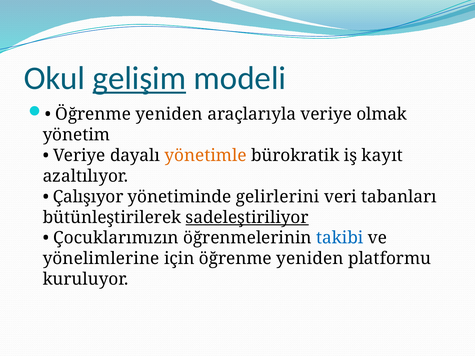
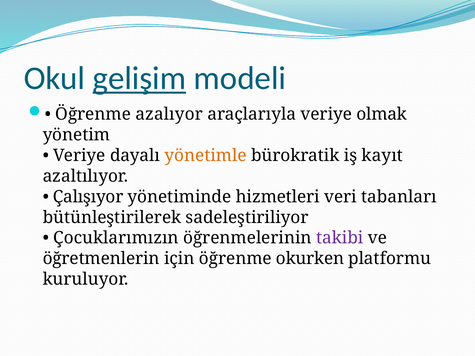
yeniden: yeniden -> azalıyor (169, 114)
gelirlerini: gelirlerini -> hizmetleri (278, 197)
sadeleştiriliyor underline: present -> none (247, 218)
takibi colour: blue -> purple (340, 238)
yönelimlerine: yönelimlerine -> öğretmenlerin (101, 259)
için öğrenme yeniden: yeniden -> okurken (310, 259)
